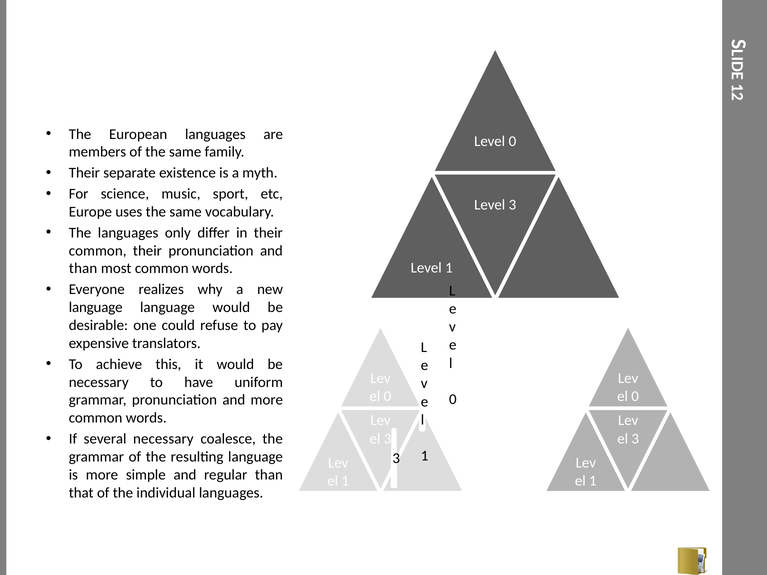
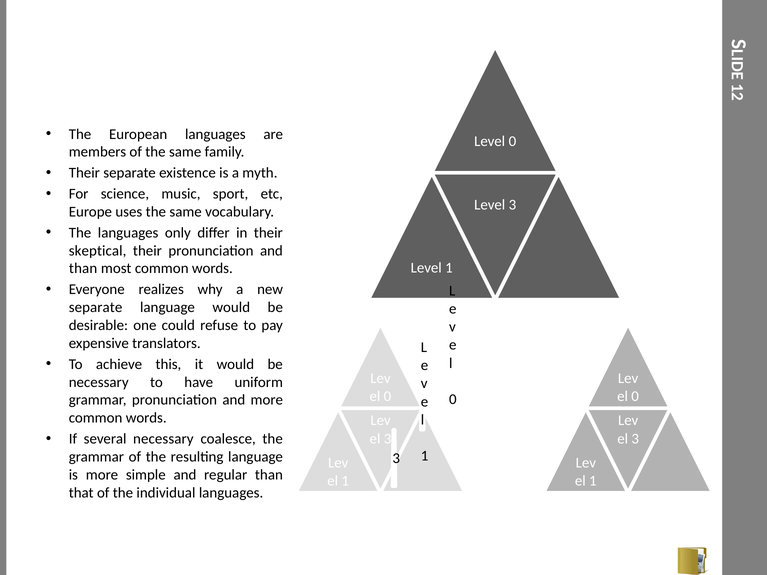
common: common -> skeptical (98, 251)
language: language -> separate (96, 308)
